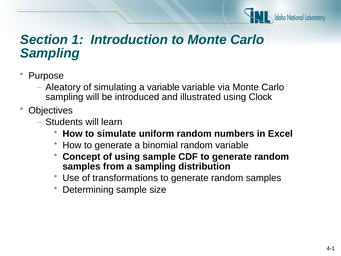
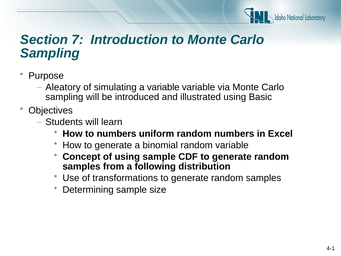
1: 1 -> 7 (78, 40)
Clock: Clock -> Basic (260, 97)
to simulate: simulate -> numbers (117, 134)
a sampling: sampling -> following (155, 166)
